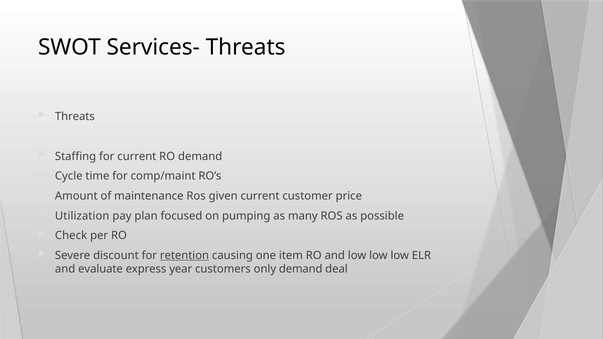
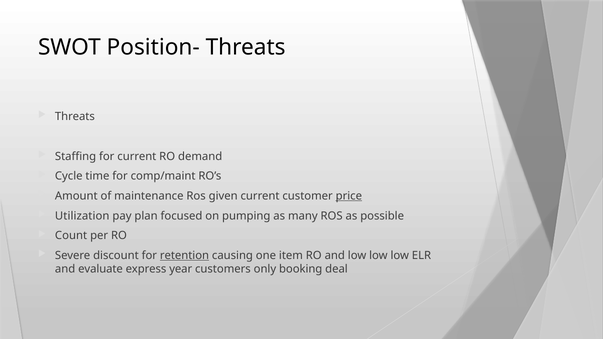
Services-: Services- -> Position- (153, 48)
price underline: none -> present (349, 196)
Check: Check -> Count (71, 236)
only demand: demand -> booking (301, 269)
